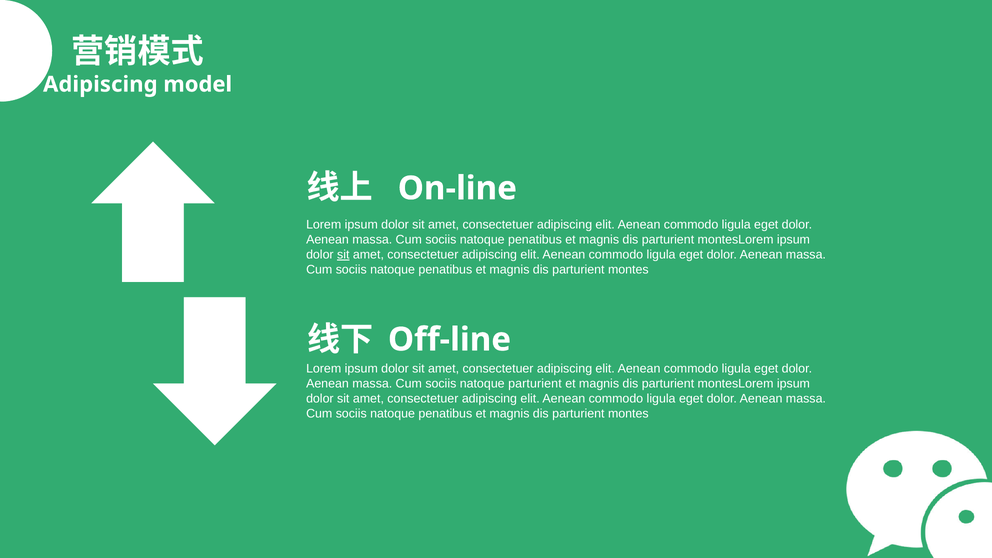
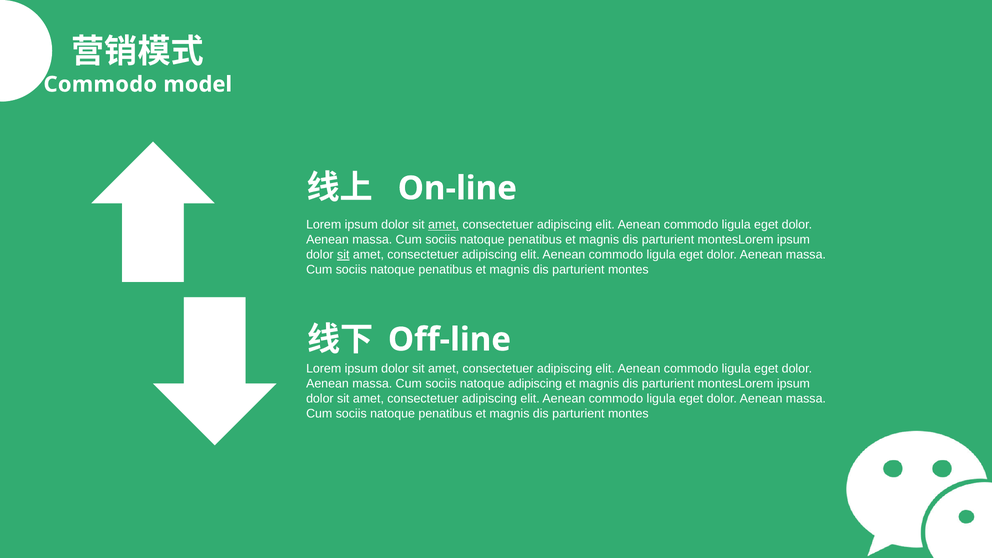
Adipiscing: Adipiscing -> Commodo (100, 84)
amet underline: none -> present (444, 225)
natoque parturient: parturient -> adipiscing (535, 384)
